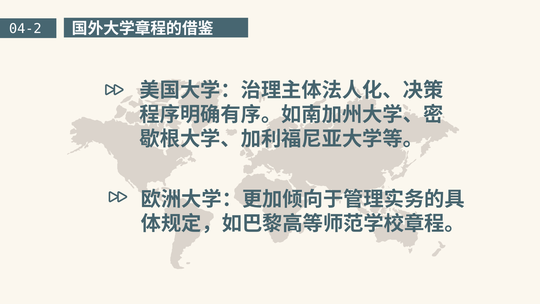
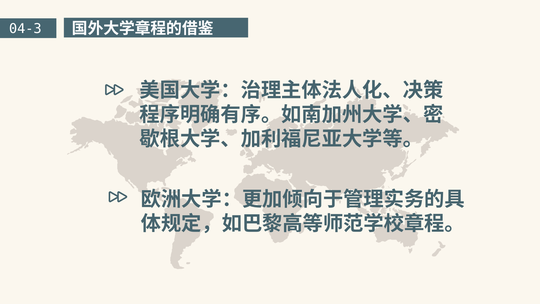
04-2: 04-2 -> 04-3 (25, 29)
